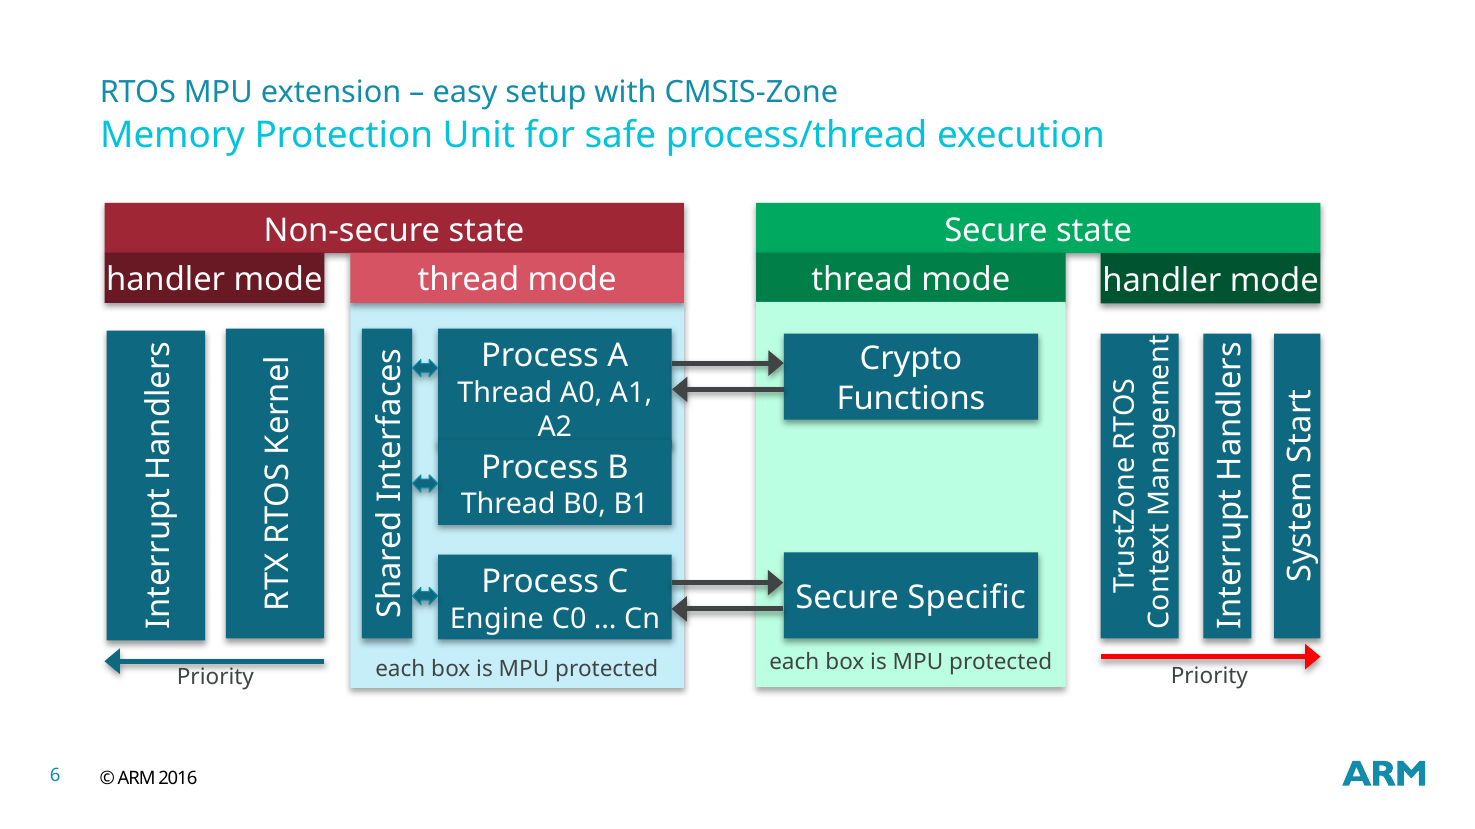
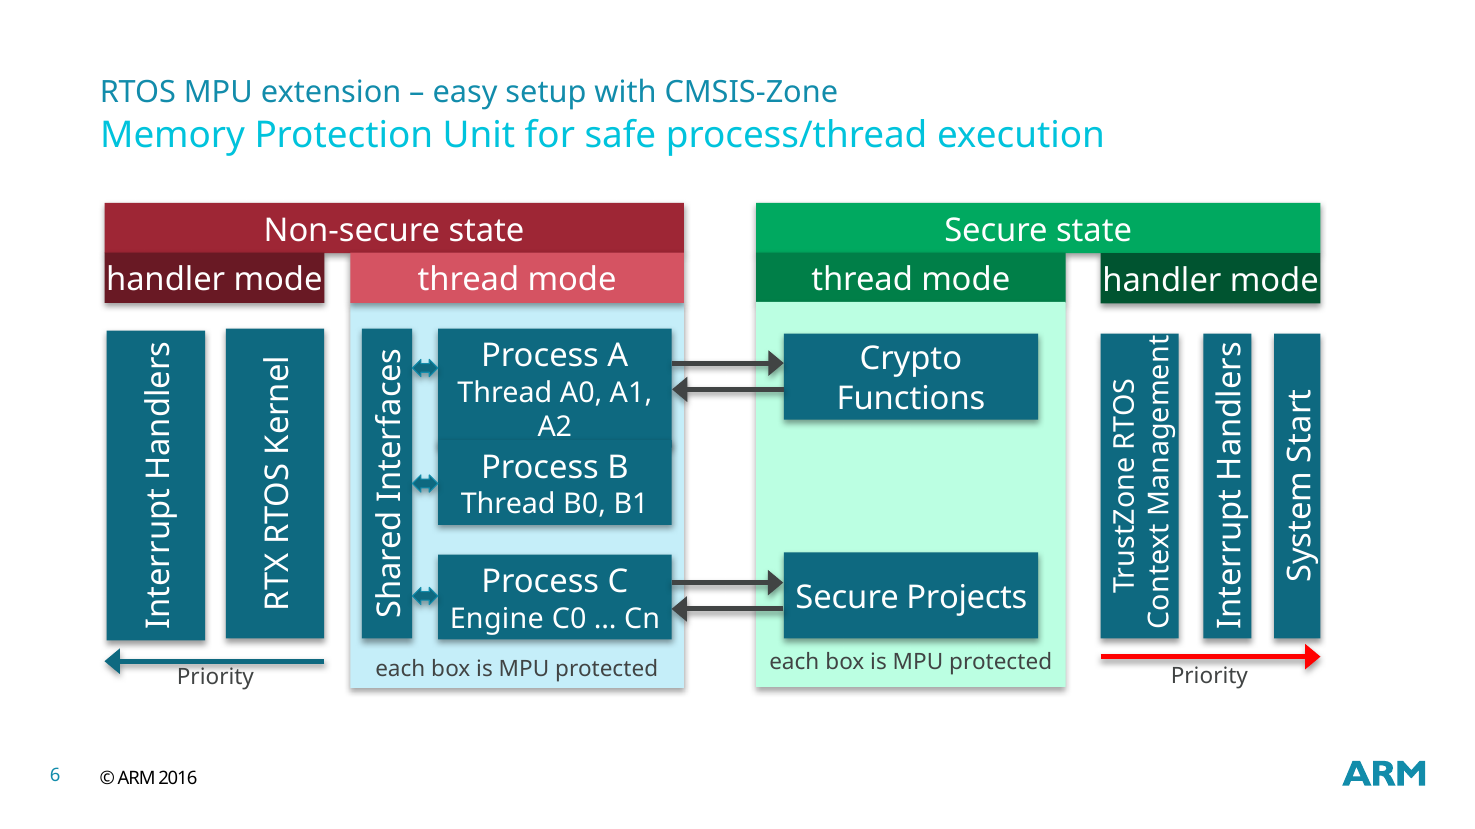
Specific: Specific -> Projects (967, 598)
